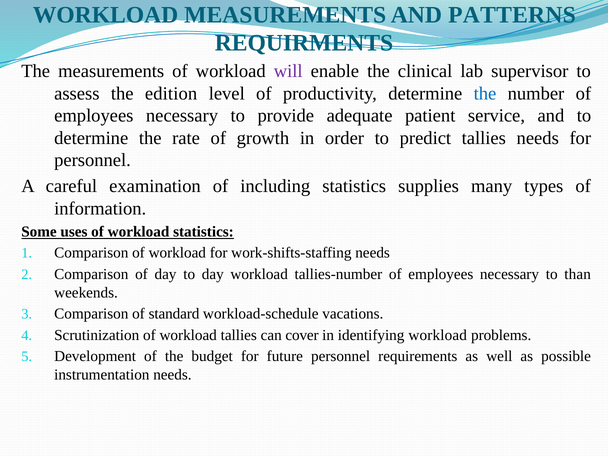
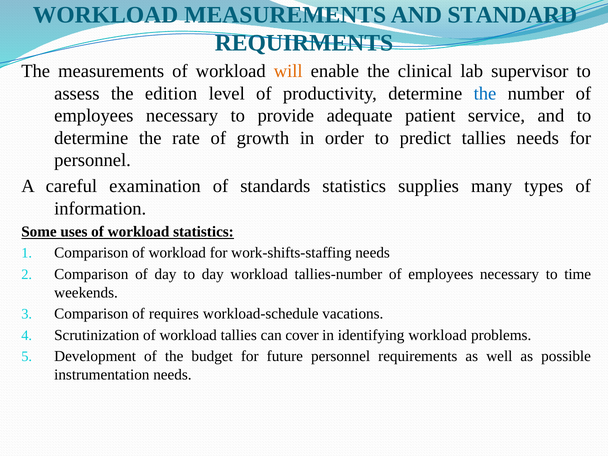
PATTERNS: PATTERNS -> STANDARD (512, 15)
will colour: purple -> orange (288, 71)
including: including -> standards (275, 186)
than: than -> time (578, 274)
standard: standard -> requires (174, 314)
